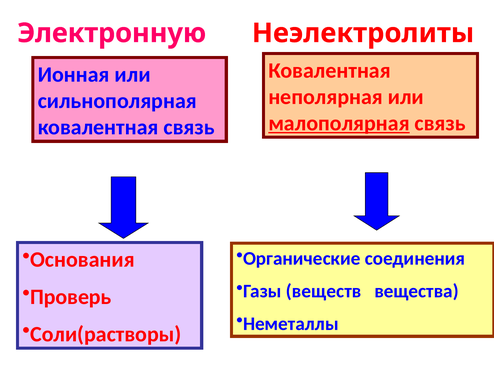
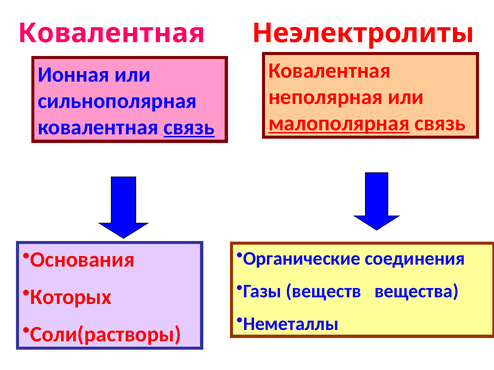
Электронную: Электронную -> Ковалентная (111, 33)
связь underline: none -> present (189, 127)
Проверь: Проверь -> Которых (71, 297)
